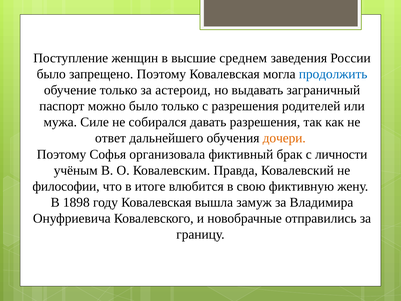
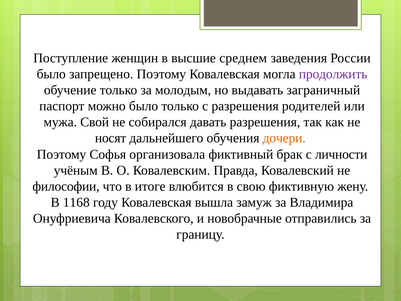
продолжить colour: blue -> purple (333, 74)
астероид: астероид -> молодым (183, 90)
Силе: Силе -> Свой (95, 122)
ответ: ответ -> носят (111, 138)
1898: 1898 -> 1168 (76, 202)
